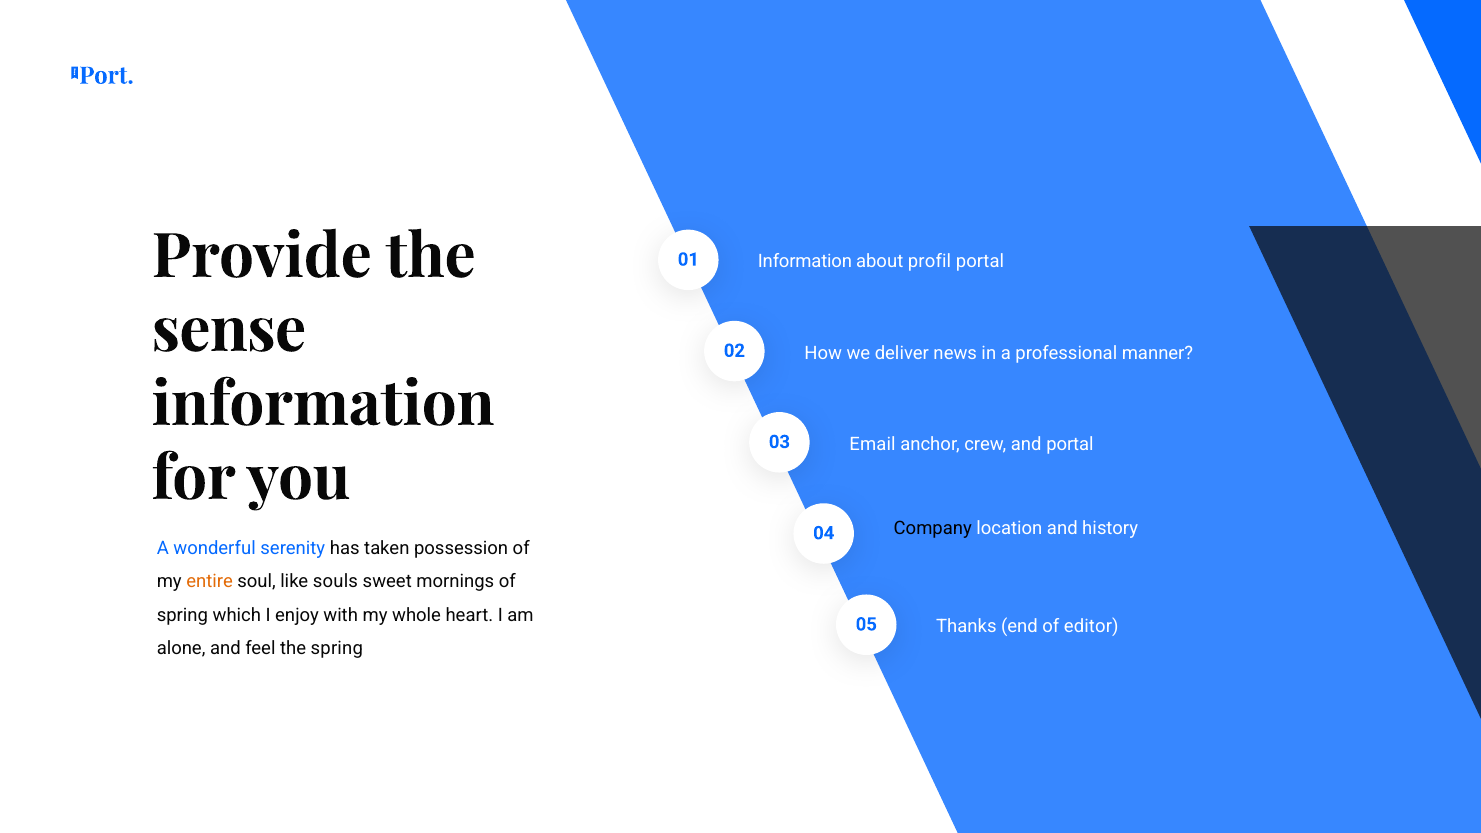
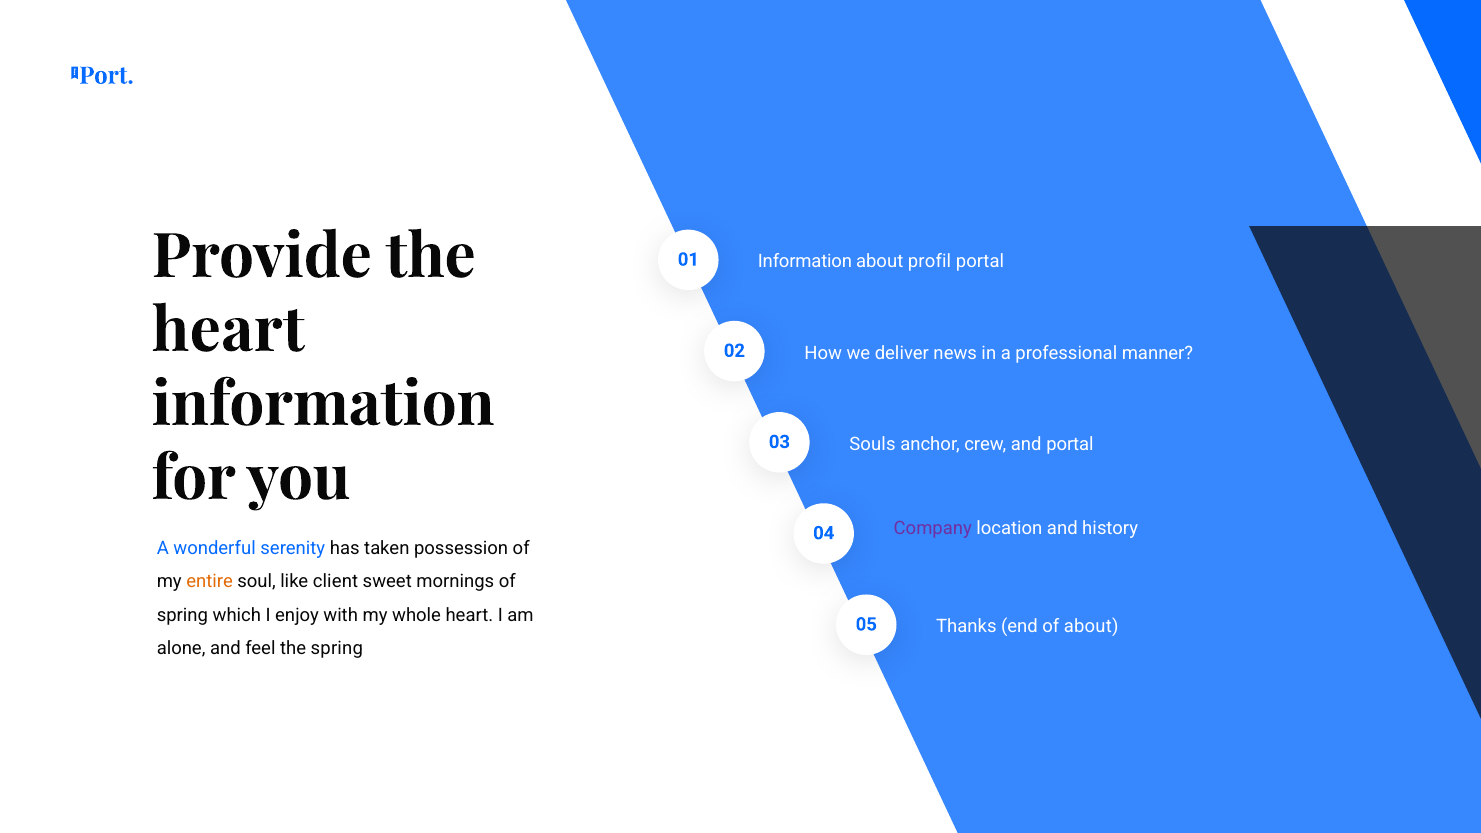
sense: sense -> heart (228, 331)
Email: Email -> Souls (873, 444)
Company colour: black -> purple (933, 529)
souls: souls -> client (335, 582)
of editor: editor -> about (1091, 626)
